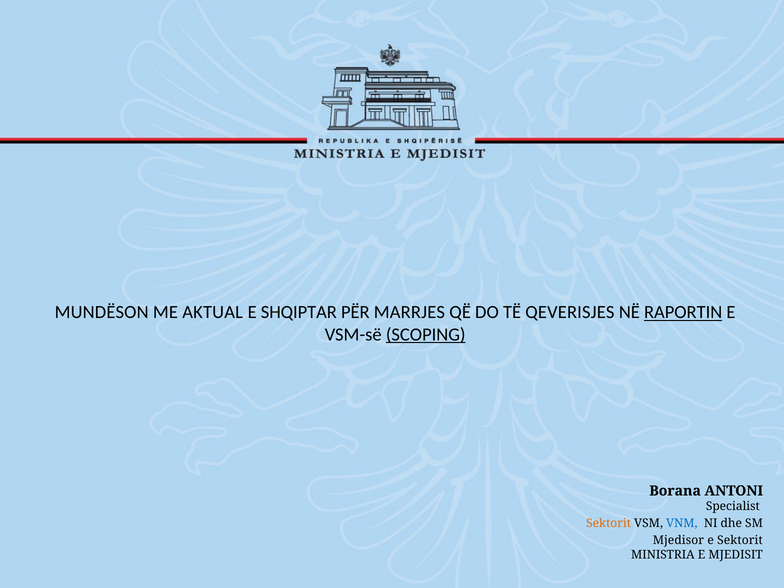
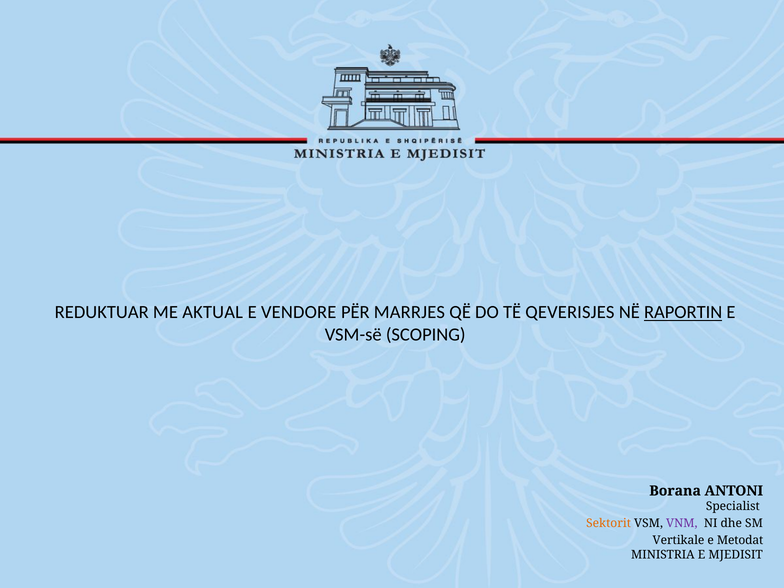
MUNDËSON: MUNDËSON -> REDUKTUAR (102, 312)
SHQIPTAR: SHQIPTAR -> VENDORE (299, 312)
SCOPING underline: present -> none (426, 335)
VNM colour: blue -> purple (682, 523)
Mjedisor: Mjedisor -> Vertikale (678, 540)
e Sektorit: Sektorit -> Metodat (740, 540)
